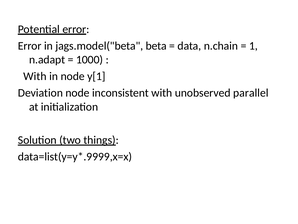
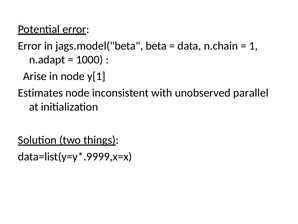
With: With -> Arise (35, 76)
Deviation: Deviation -> Estimates (40, 93)
